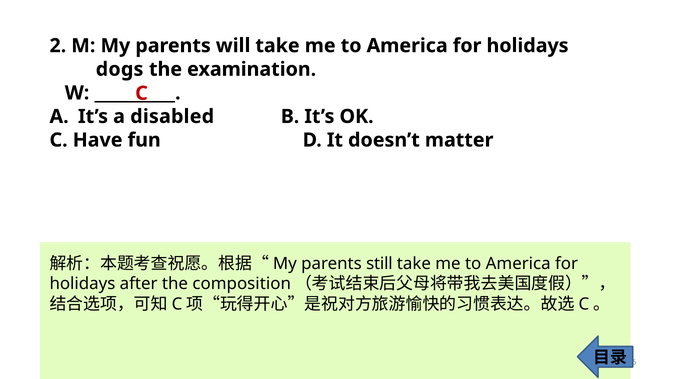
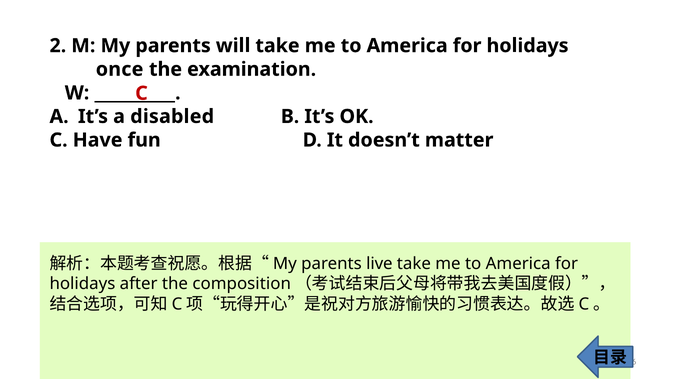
dogs: dogs -> once (120, 69)
still: still -> live (379, 264)
